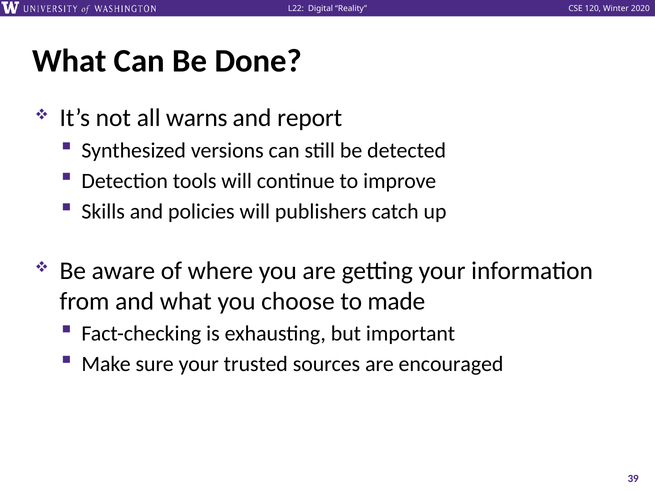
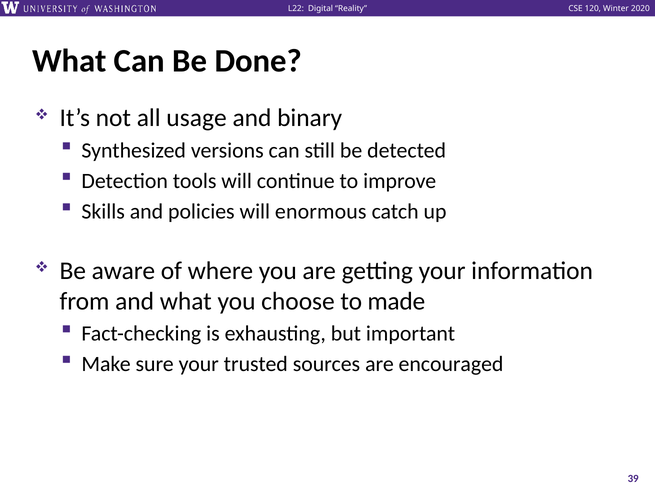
warns: warns -> usage (197, 118)
report: report -> binary (310, 118)
publishers: publishers -> enormous (321, 212)
